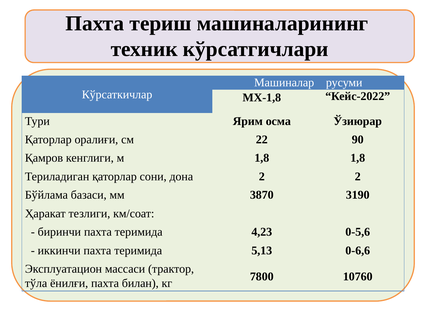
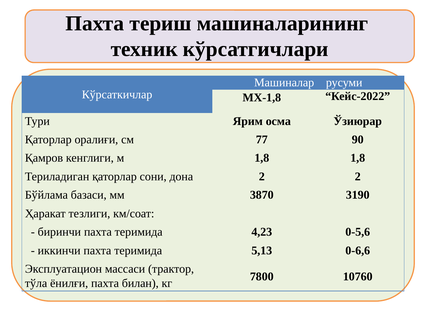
22: 22 -> 77 (262, 139)
